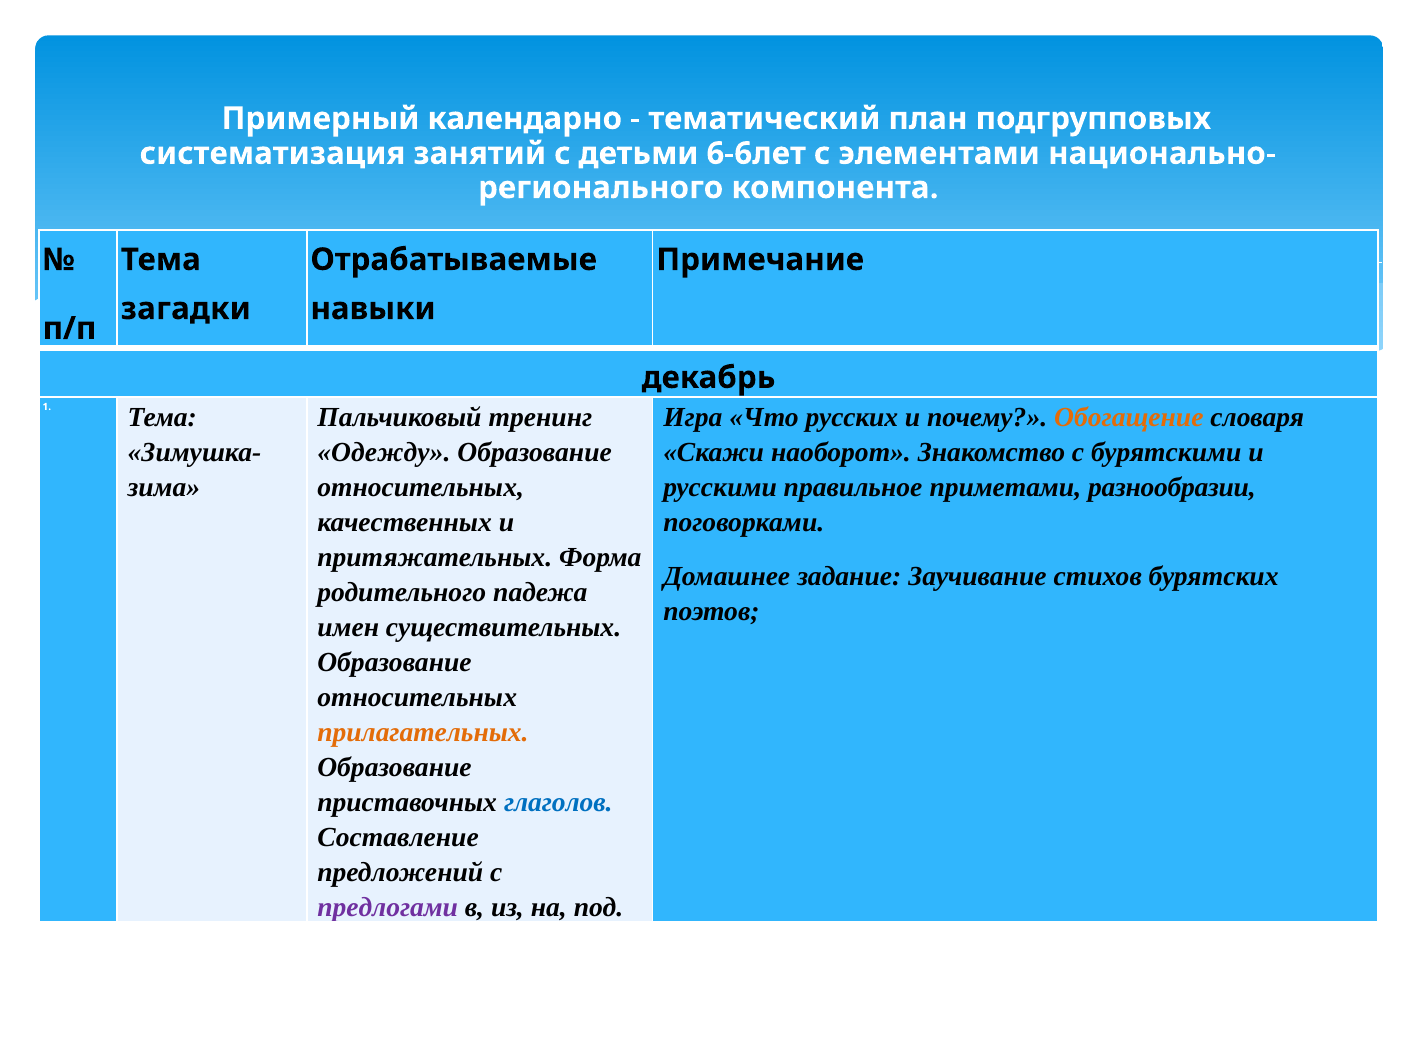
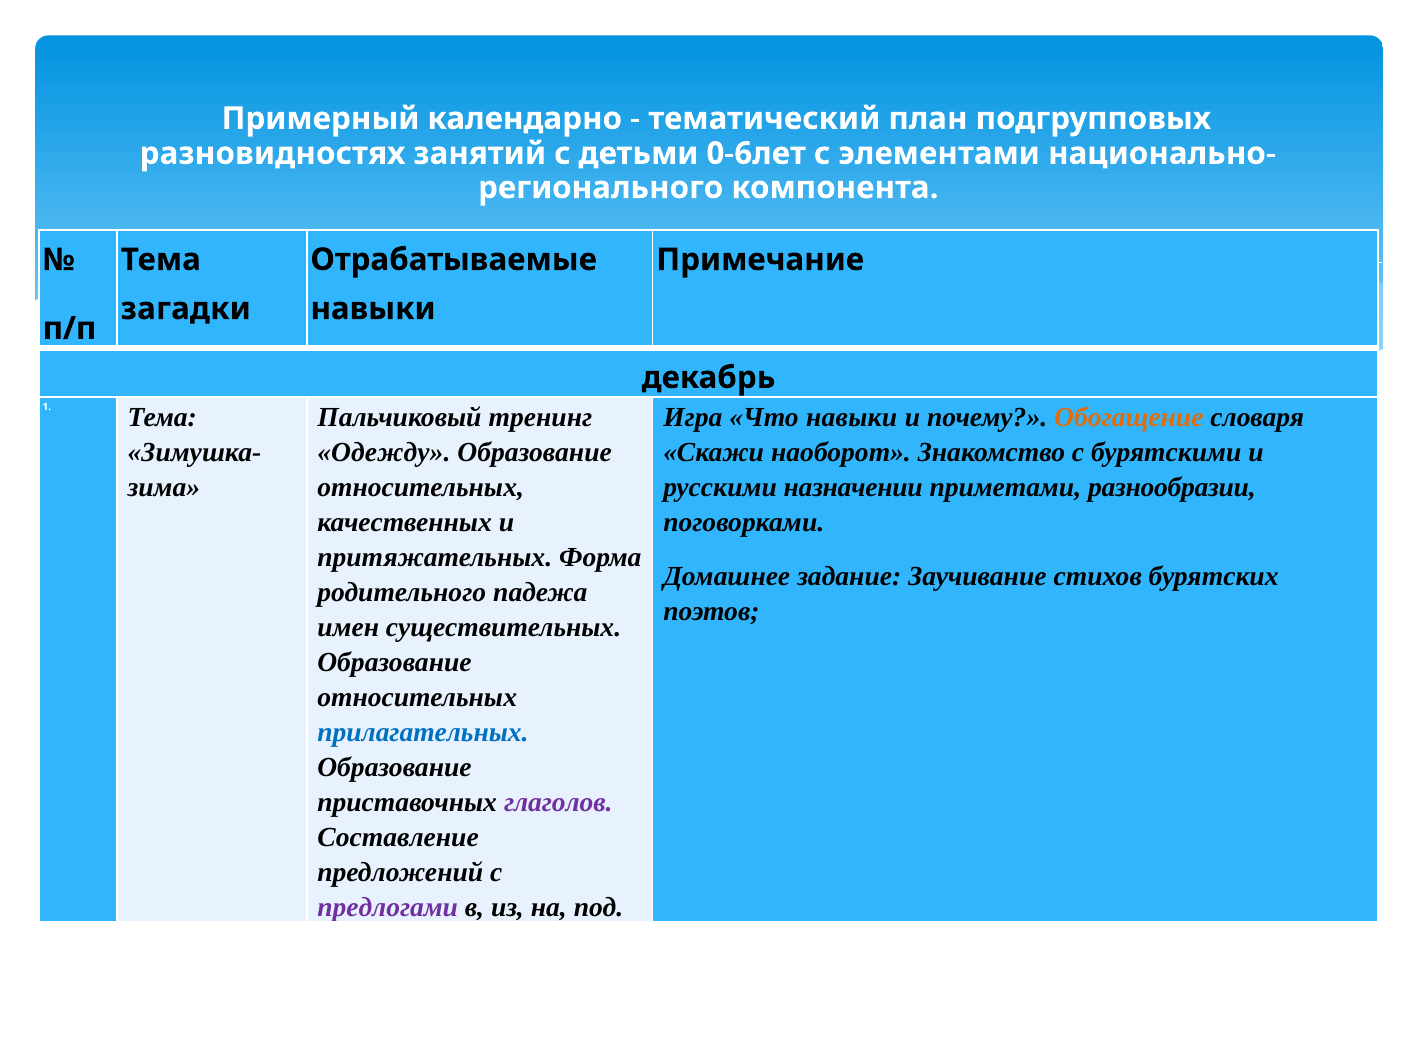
систематизация: систематизация -> разновидностях (272, 153)
6-6лет: 6-6лет -> 0-6лет (756, 153)
Что русских: русских -> навыки (852, 417)
правильное: правильное -> назначении (853, 487)
прилагательных colour: orange -> blue (423, 732)
глаголов colour: blue -> purple (558, 802)
